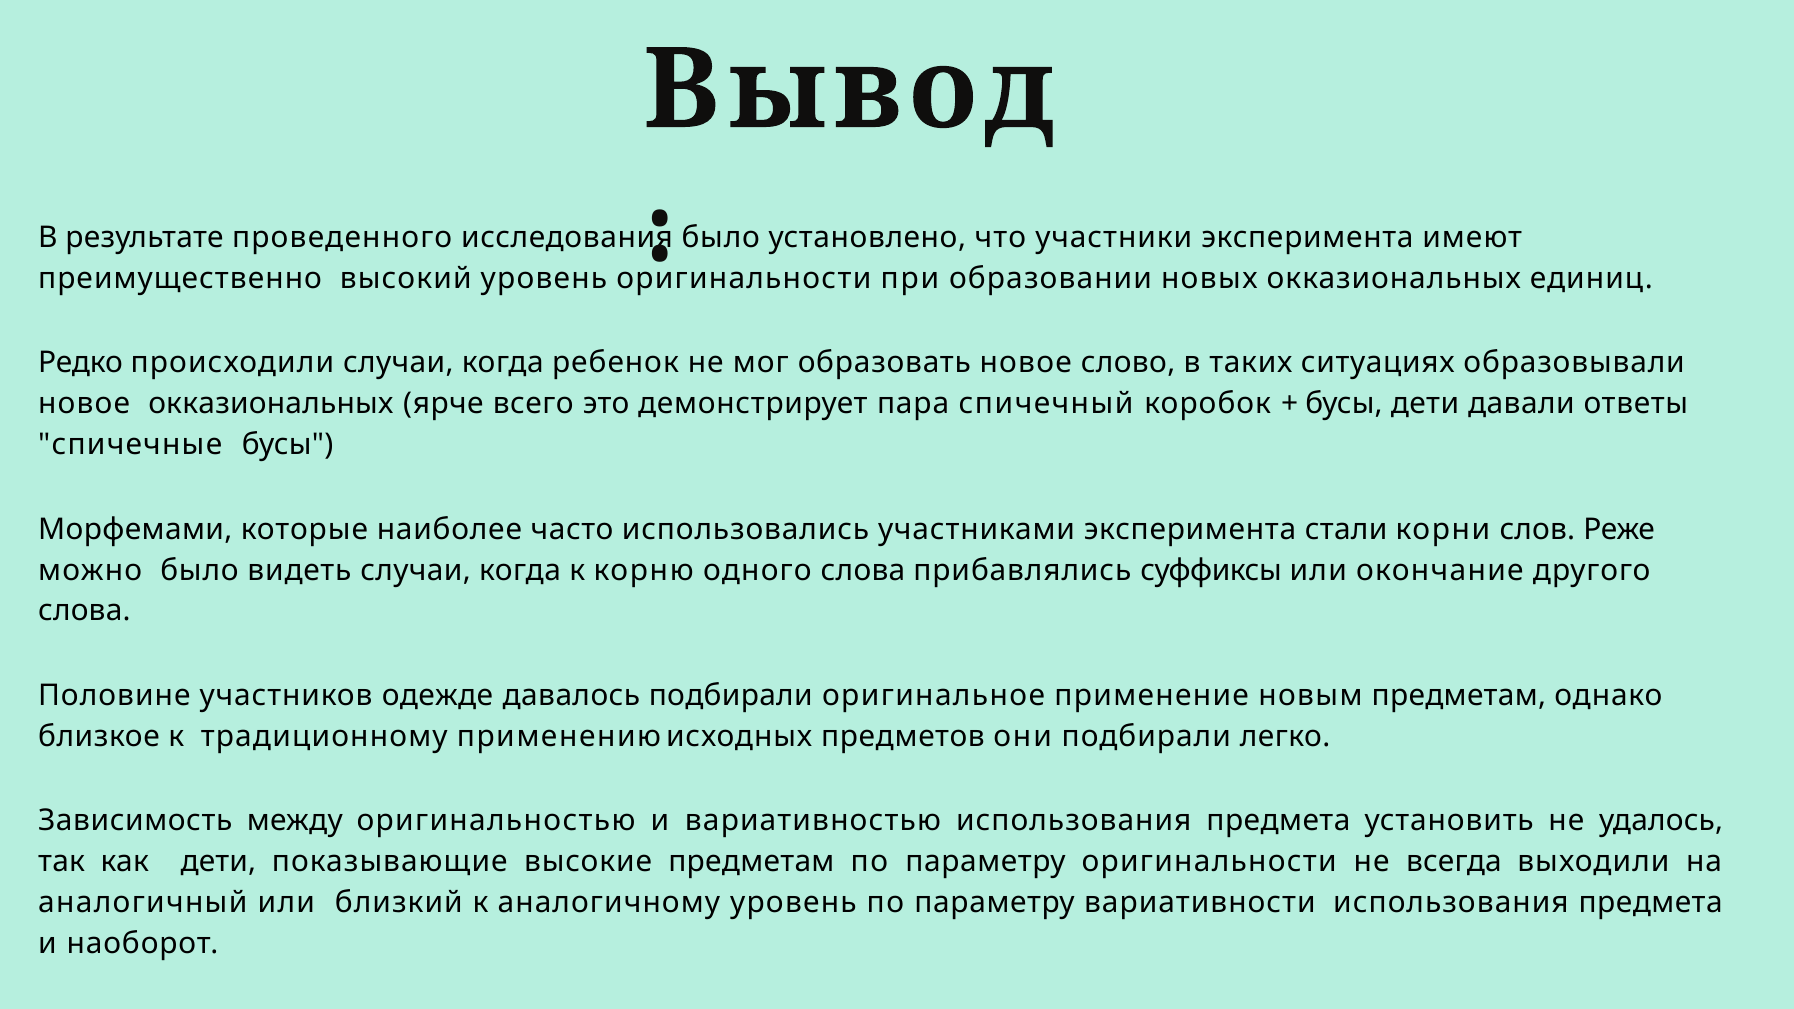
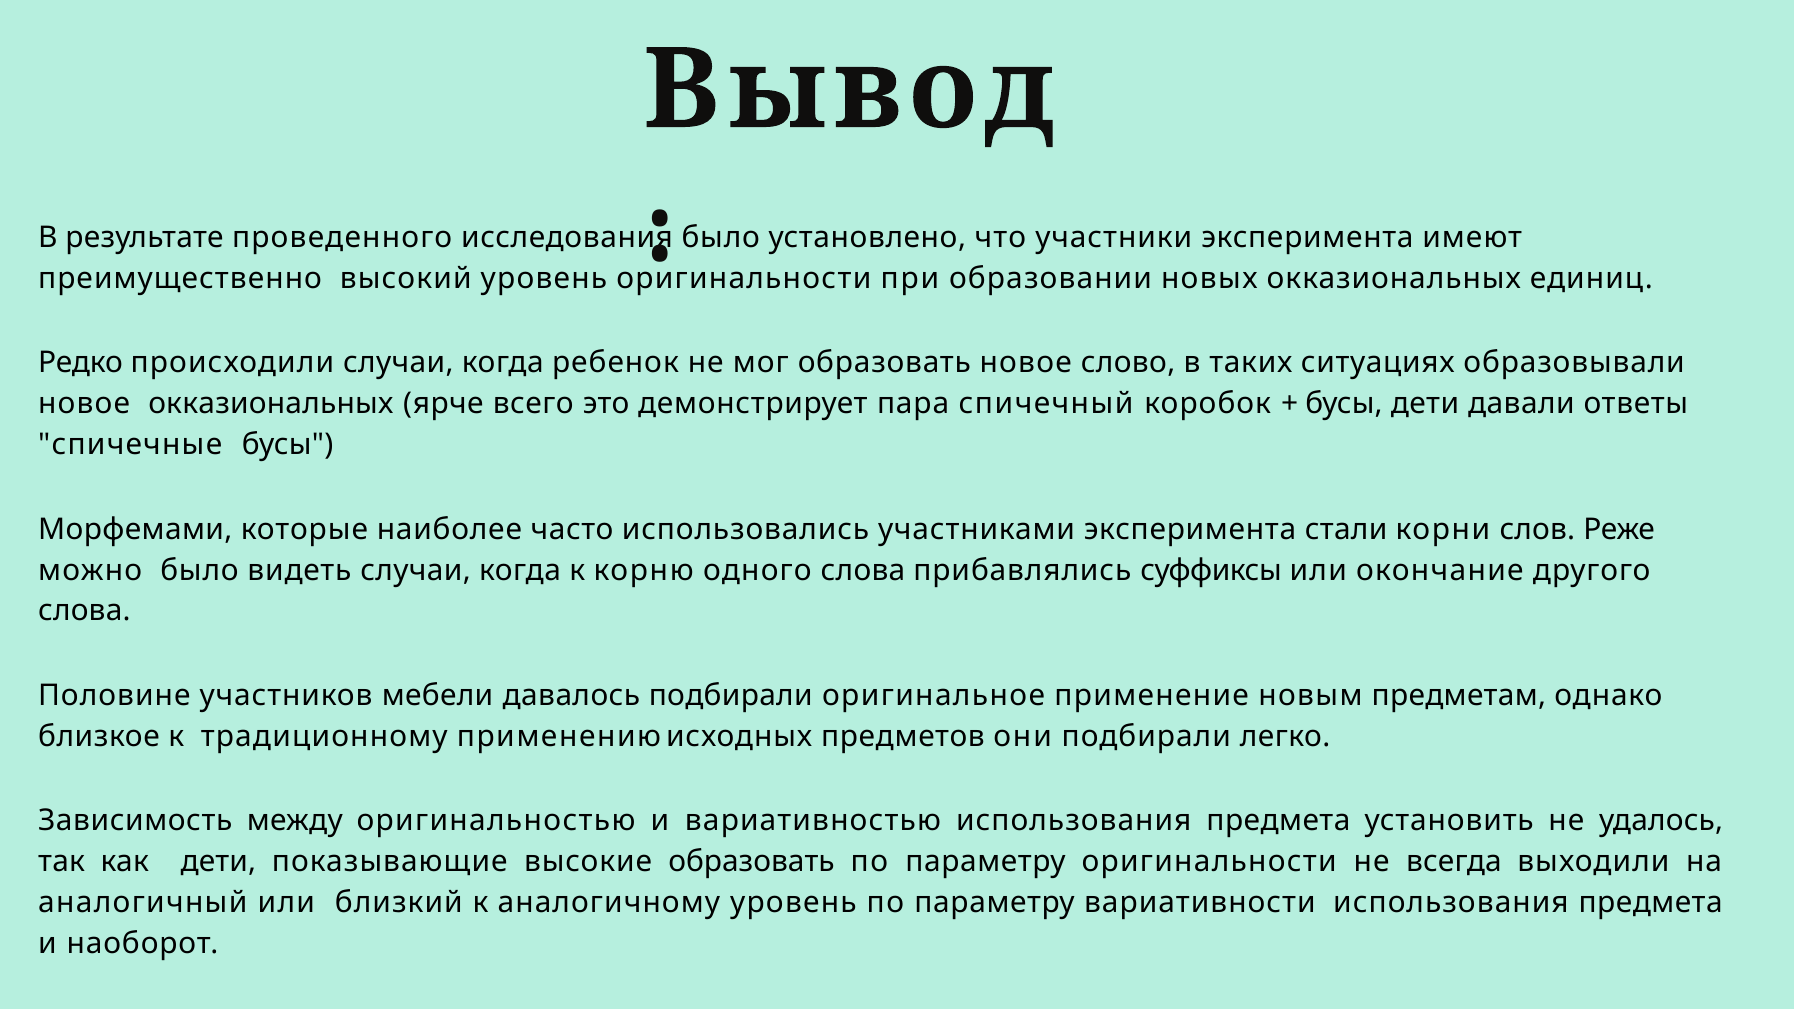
одежде: одежде -> мебели (438, 696)
высокие предметам: предметам -> образовать (752, 862)
